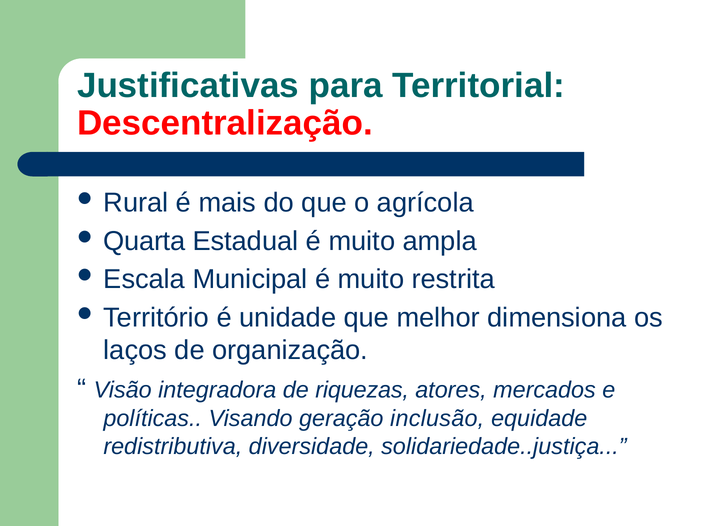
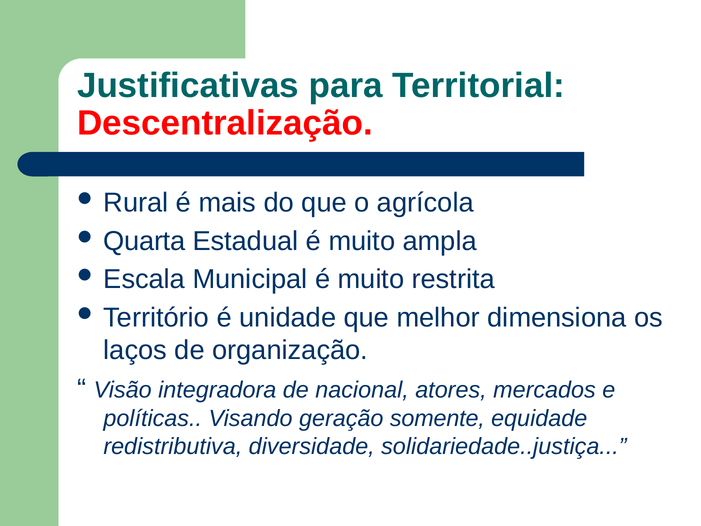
riquezas: riquezas -> nacional (362, 390)
inclusão: inclusão -> somente (437, 419)
